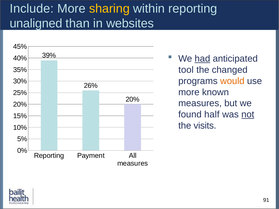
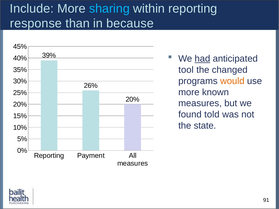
sharing colour: yellow -> light blue (109, 9)
unaligned: unaligned -> response (36, 23)
websites: websites -> because (130, 23)
half: half -> told (212, 115)
not underline: present -> none (248, 115)
visits: visits -> state (205, 126)
